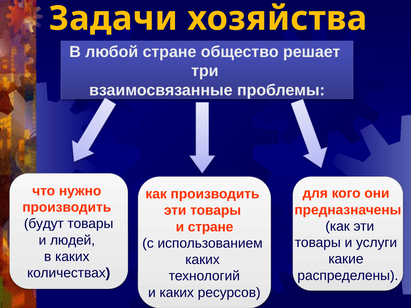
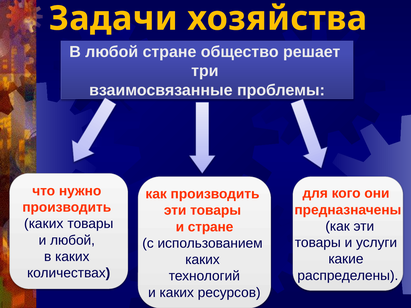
будут: будут -> каких (44, 224)
и людей: людей -> любой (73, 240)
